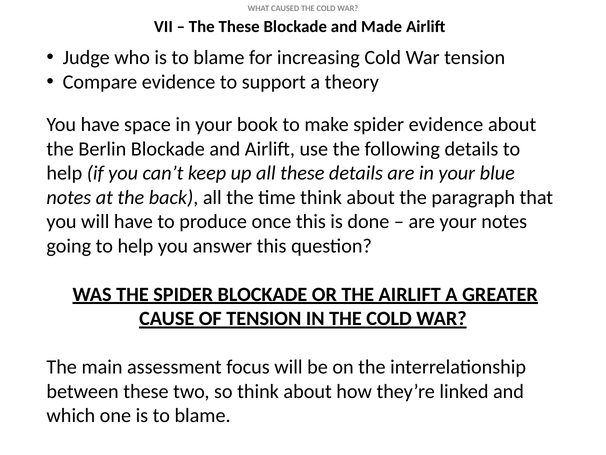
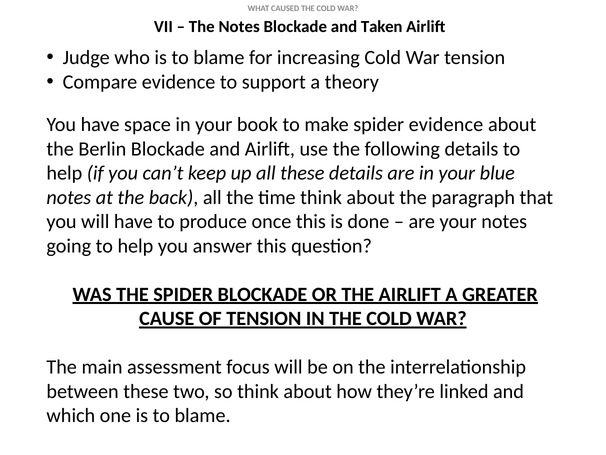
The These: These -> Notes (239, 27)
Made: Made -> Taken (382, 27)
